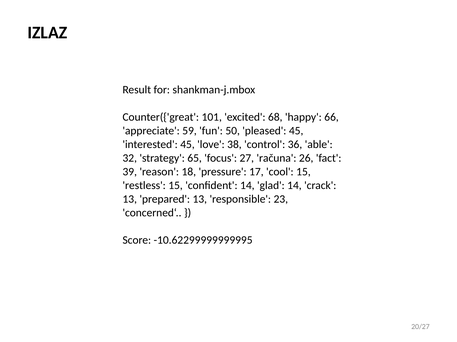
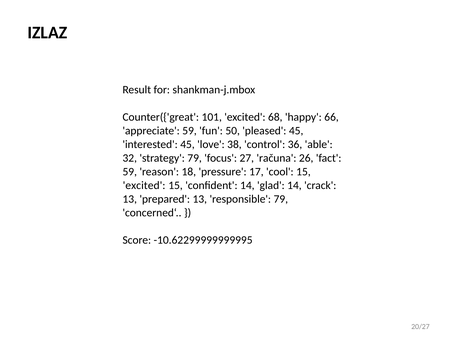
strategy 65: 65 -> 79 (195, 158)
39: 39 -> 59 (130, 172)
restless: restless -> excited (144, 186)
responsible 23: 23 -> 79 (281, 200)
